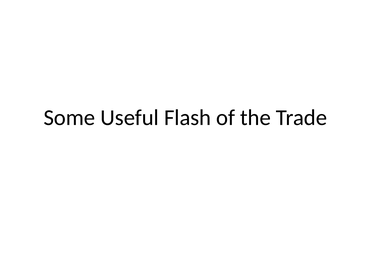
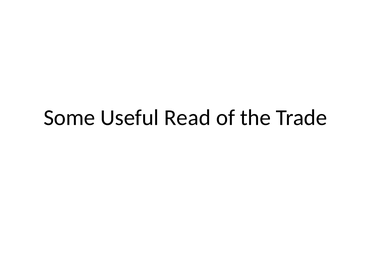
Flash: Flash -> Read (187, 118)
